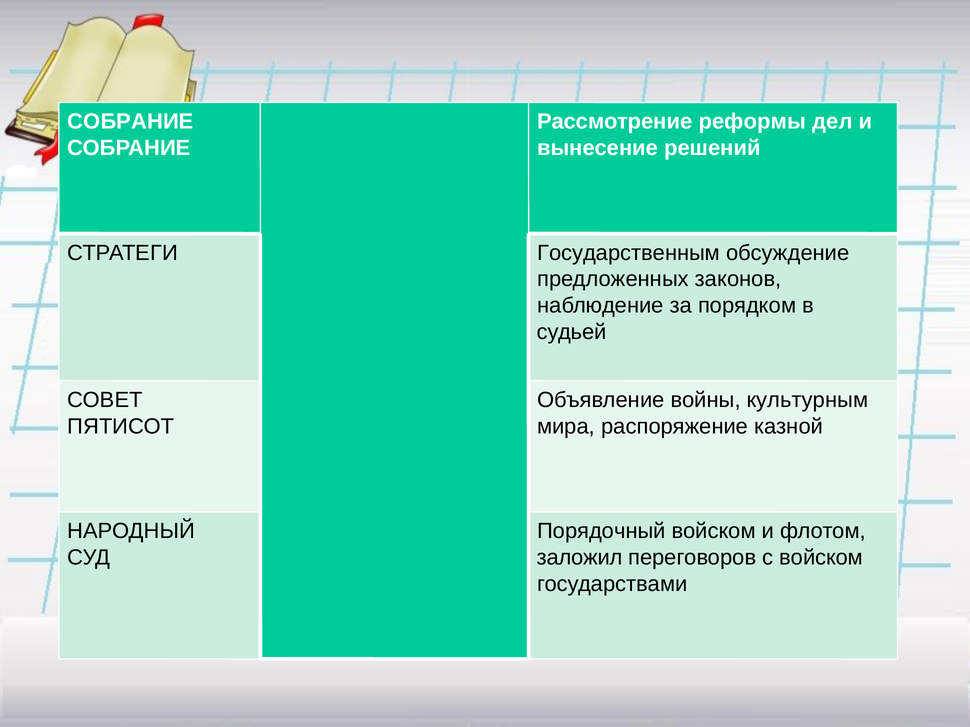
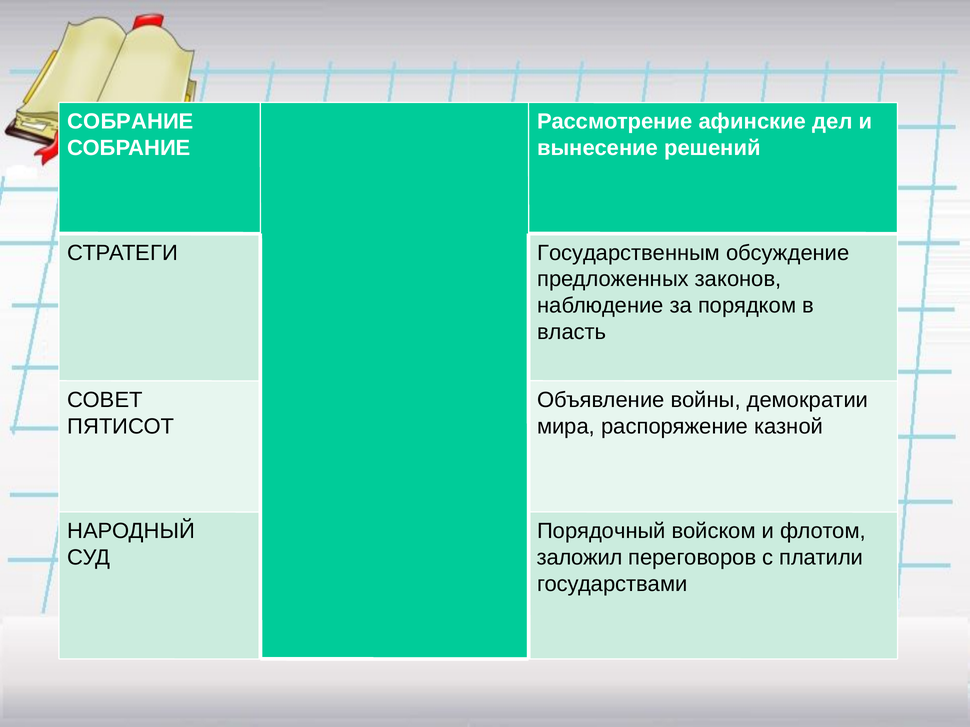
реформы: реформы -> афинские (752, 122)
судьей: судьей -> власть (572, 332)
культурным: культурным -> демократии (807, 400)
с войском: войском -> платили (821, 558)
